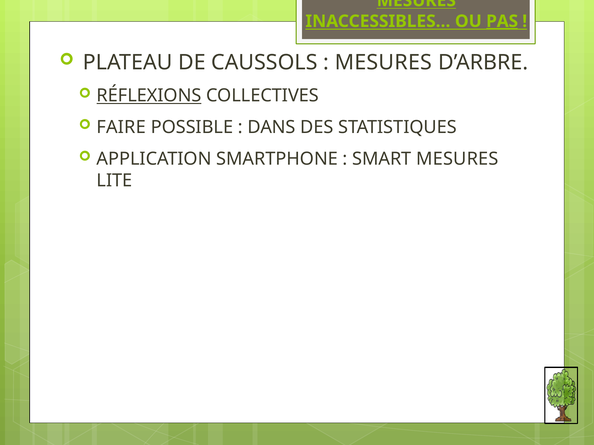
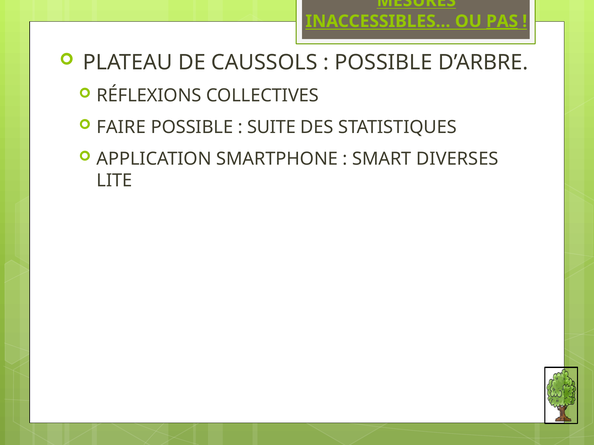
MESURES: MESURES -> POSSIBLE (383, 62)
RÉFLEXIONS underline: present -> none (149, 96)
DANS: DANS -> SUITE (271, 127)
SMART MESURES: MESURES -> DIVERSES (457, 159)
